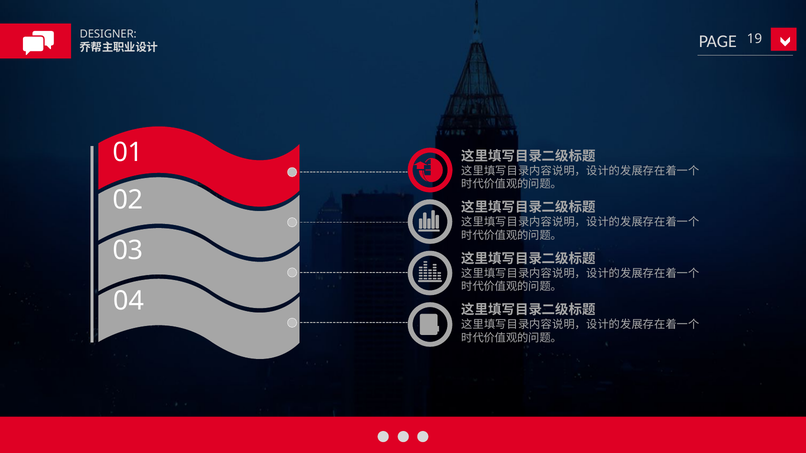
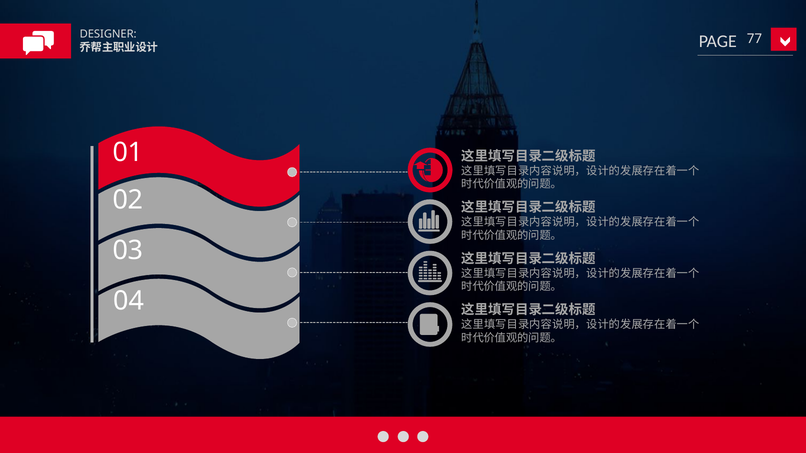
19: 19 -> 77 (754, 39)
